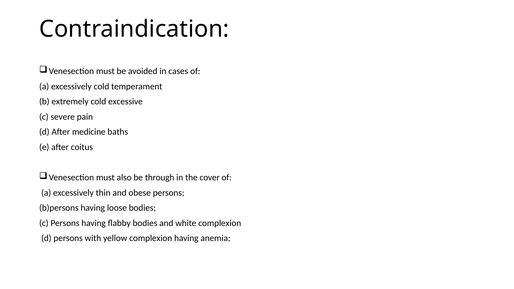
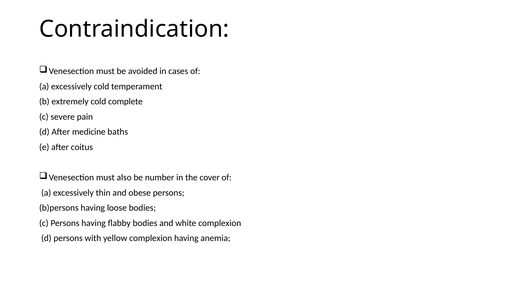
excessive: excessive -> complete (125, 102)
through: through -> number (160, 178)
